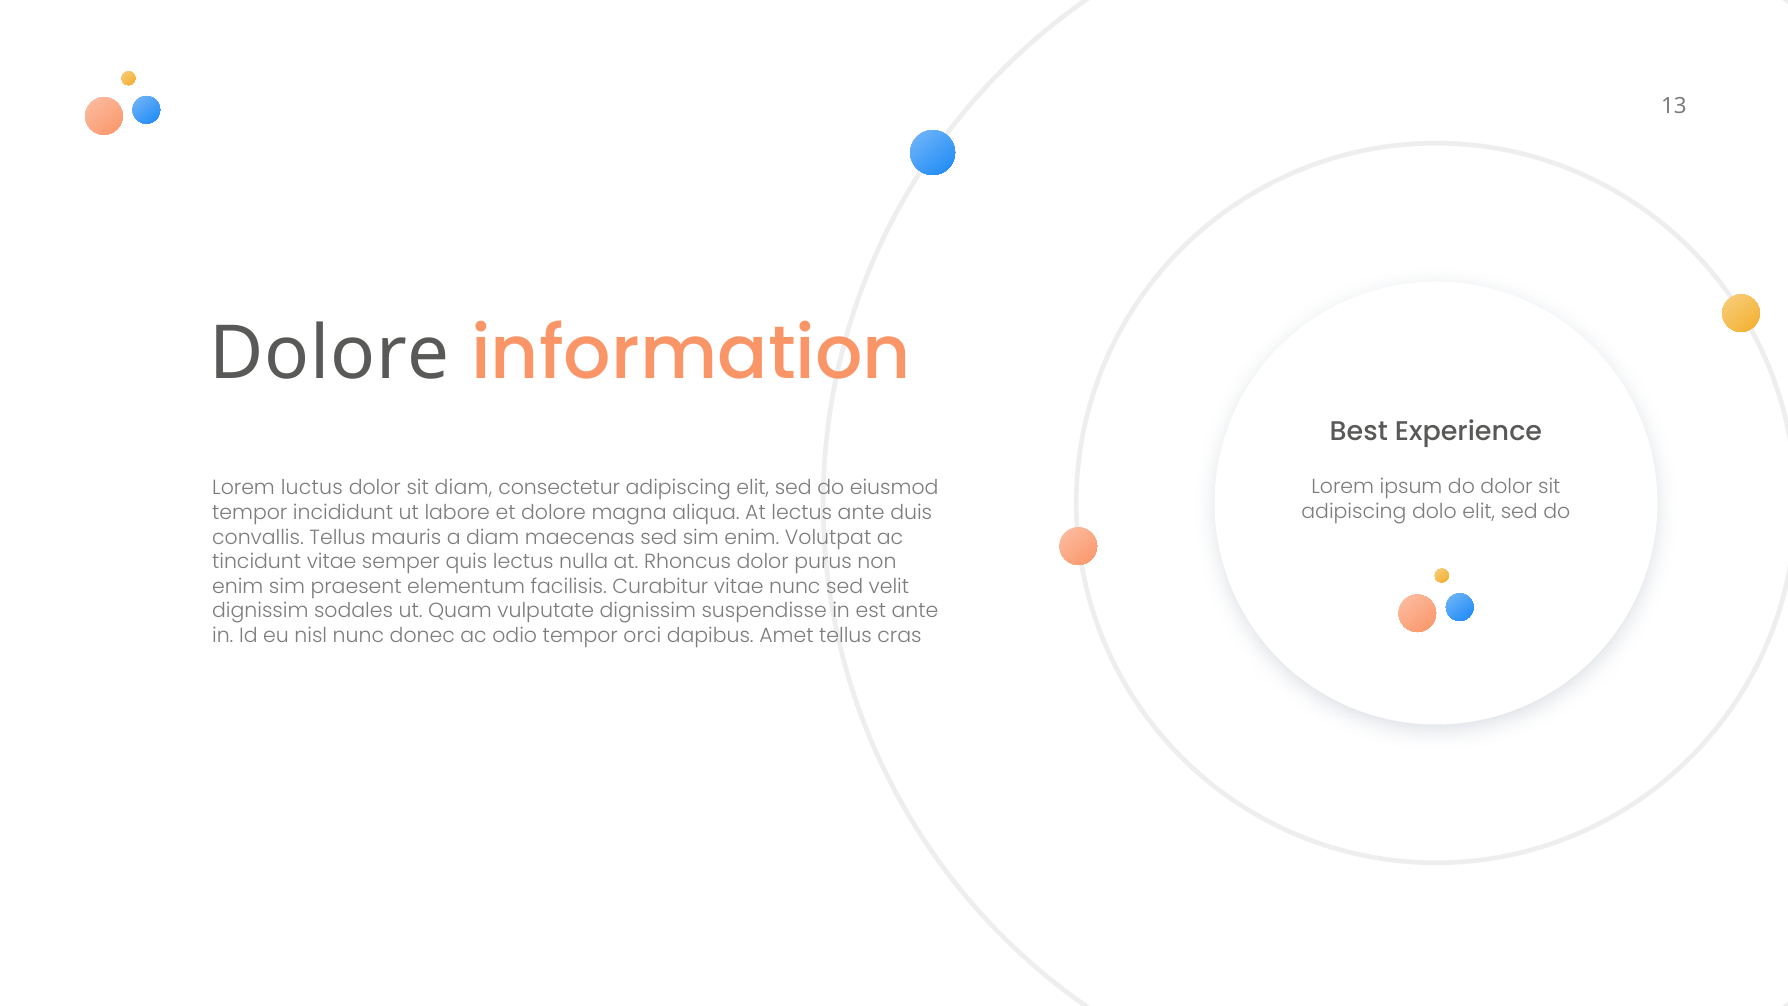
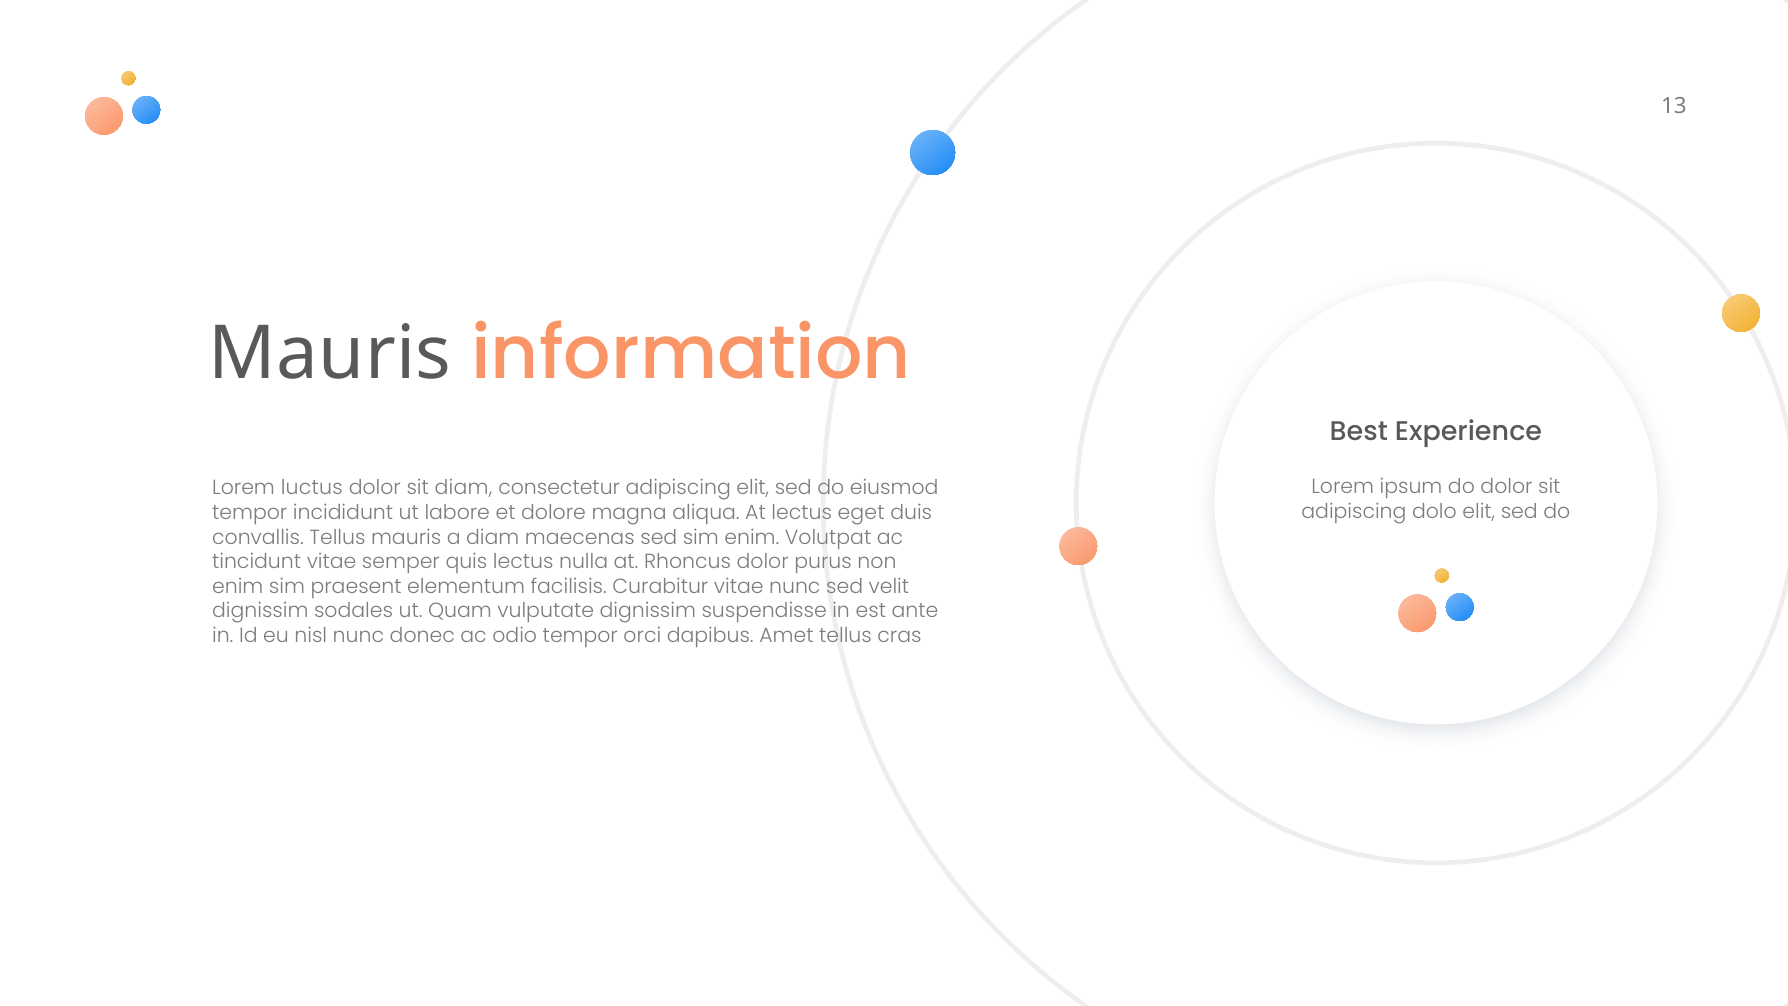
Dolore: Dolore -> Mauris (330, 354)
lectus ante: ante -> eget (861, 513)
